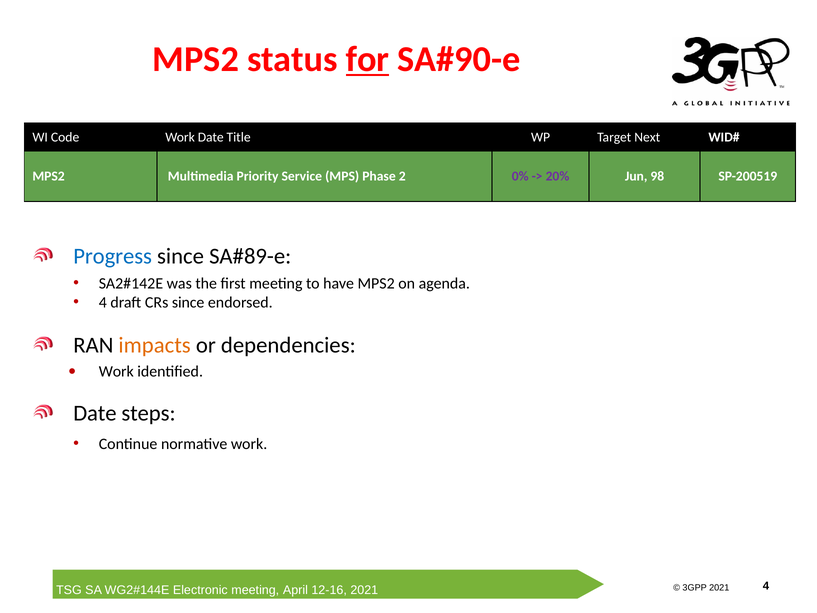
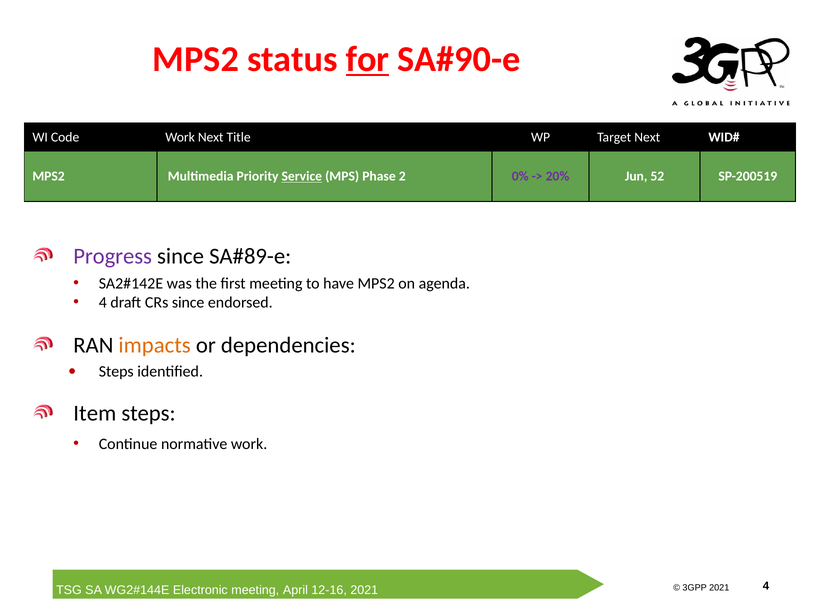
Work Date: Date -> Next (211, 137)
Service underline: none -> present (302, 176)
98: 98 -> 52 (657, 176)
Progress colour: blue -> purple (113, 256)
Work: Work -> Steps (116, 371)
Date: Date -> Item (95, 413)
